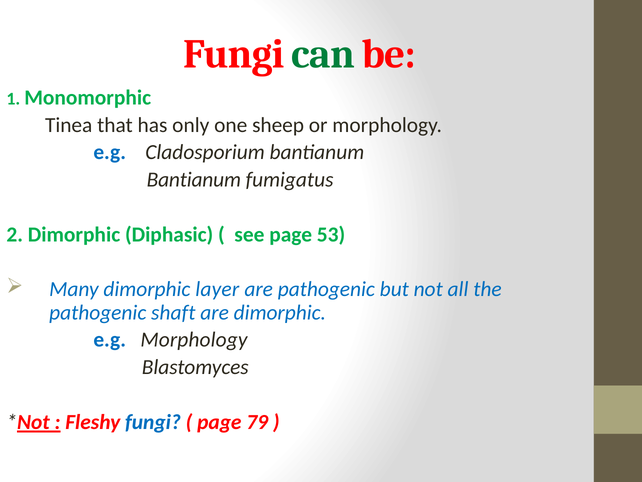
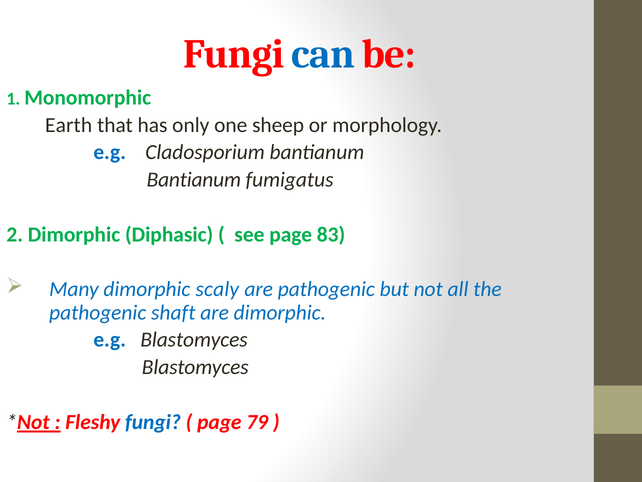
can colour: green -> blue (323, 54)
Tinea: Tinea -> Earth (69, 125)
53: 53 -> 83 (331, 234)
layer: layer -> scaly (217, 289)
e.g Morphology: Morphology -> Blastomyces (194, 340)
